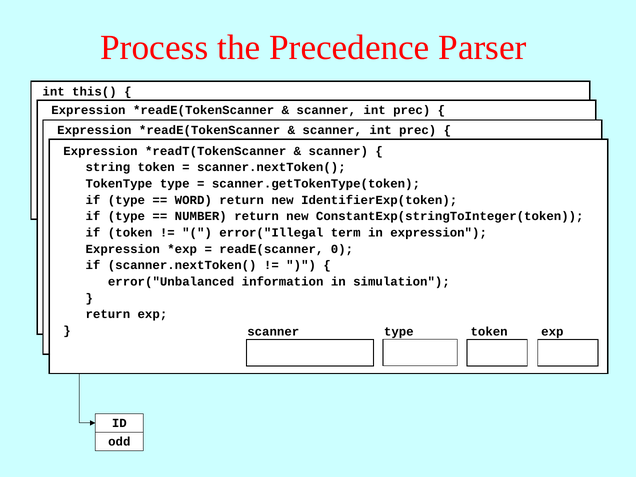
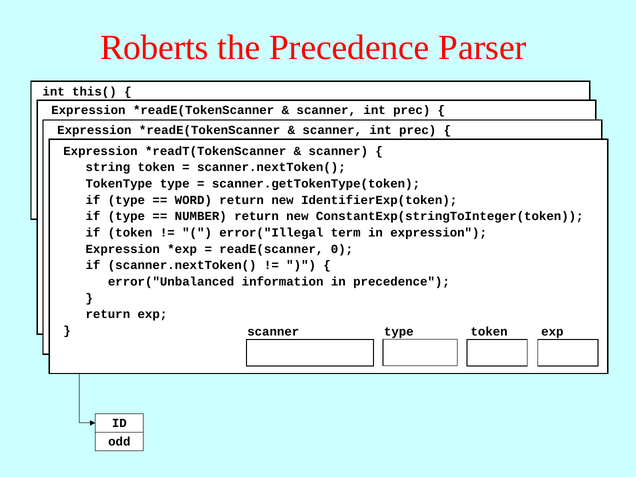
Process: Process -> Roberts (154, 48)
in simulation: simulation -> precedence (401, 282)
